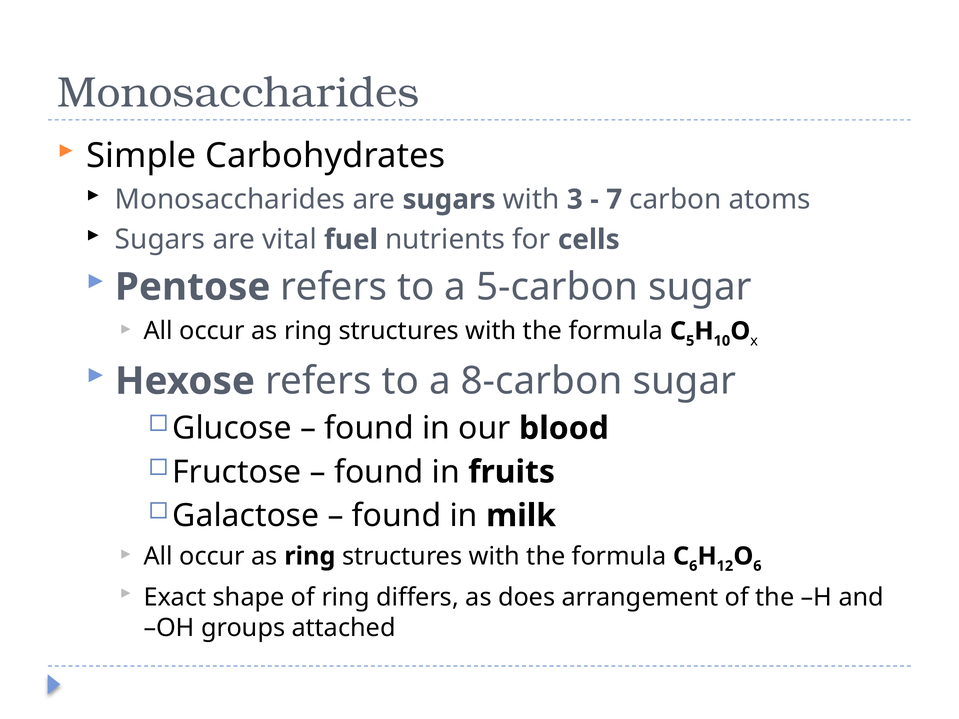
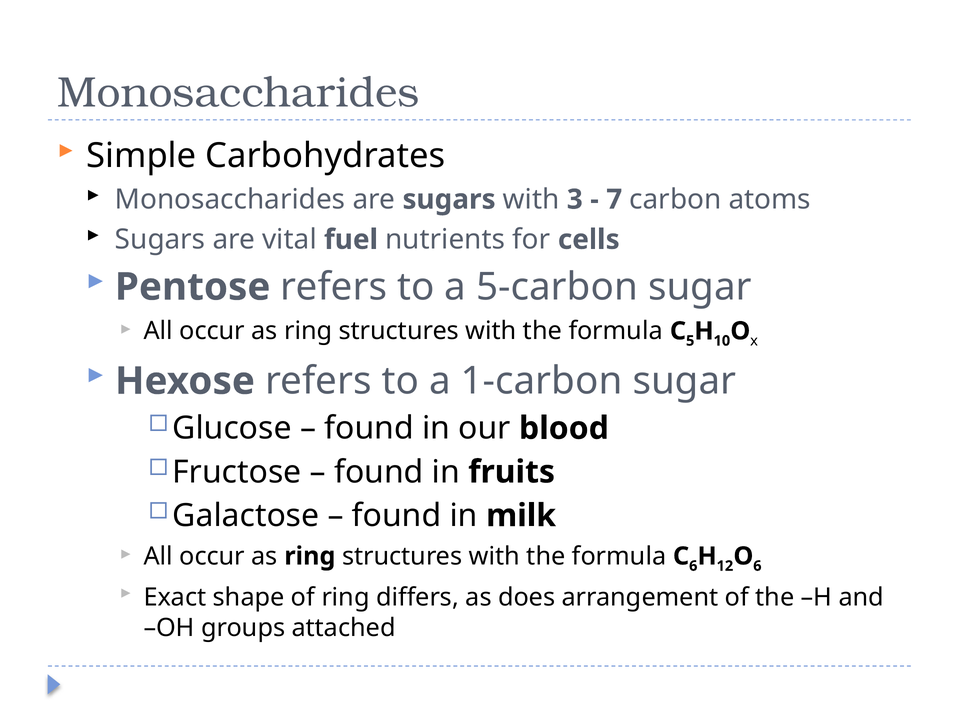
8-carbon: 8-carbon -> 1-carbon (542, 381)
